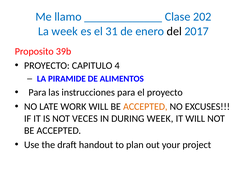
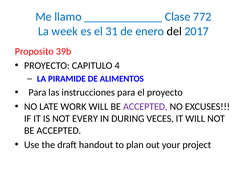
202: 202 -> 772 (202, 17)
ACCEPTED colour: orange -> purple (145, 106)
VECES: VECES -> EVERY (85, 118)
DURING WEEK: WEEK -> VECES (160, 118)
